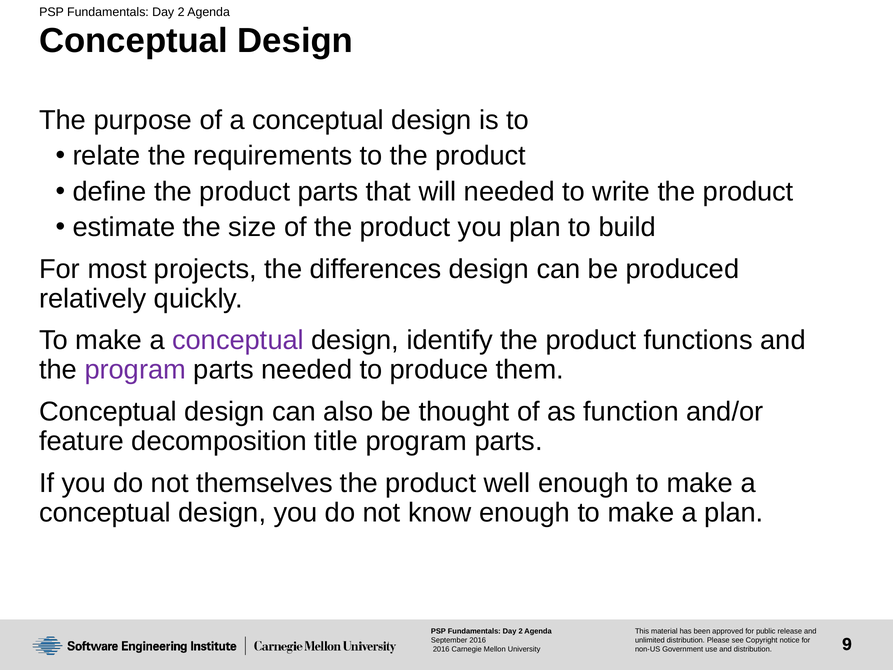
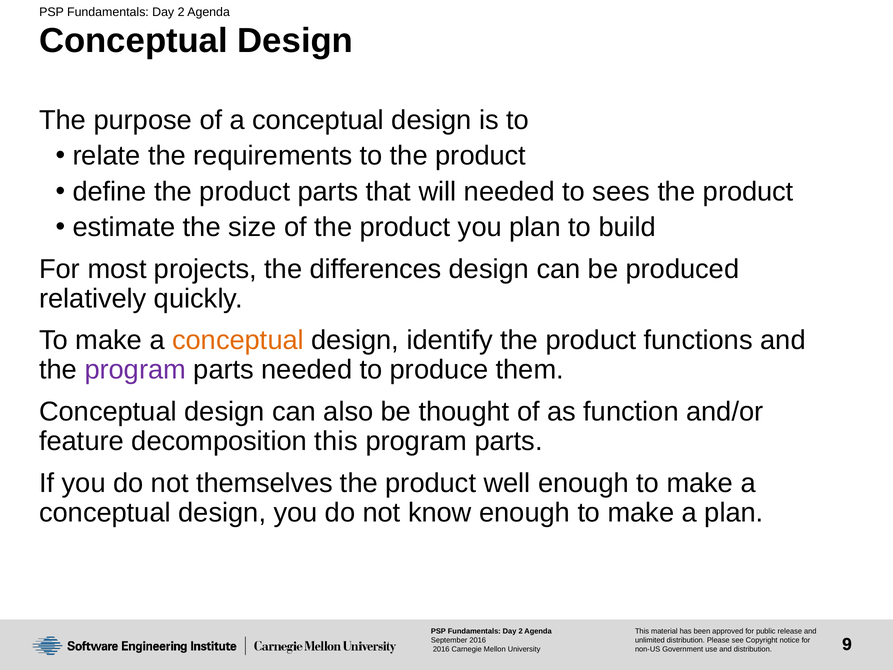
write: write -> sees (621, 192)
conceptual colour: purple -> orange (238, 340)
decomposition title: title -> this (336, 441)
